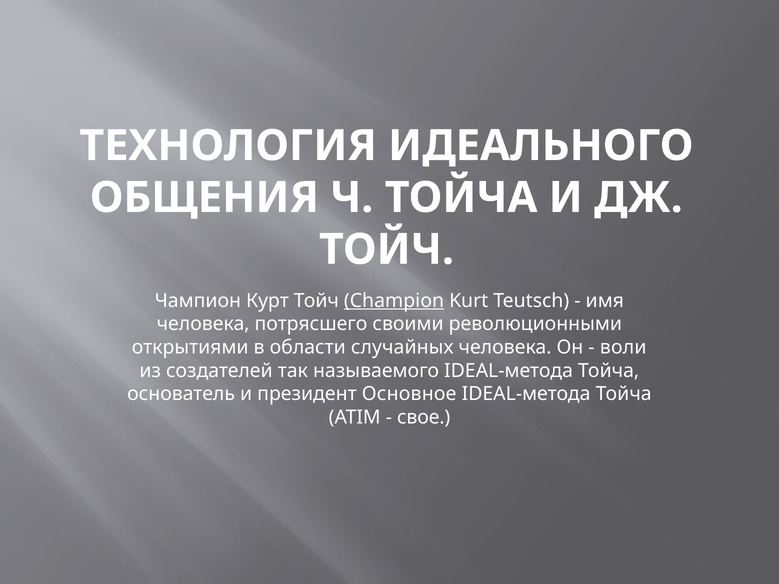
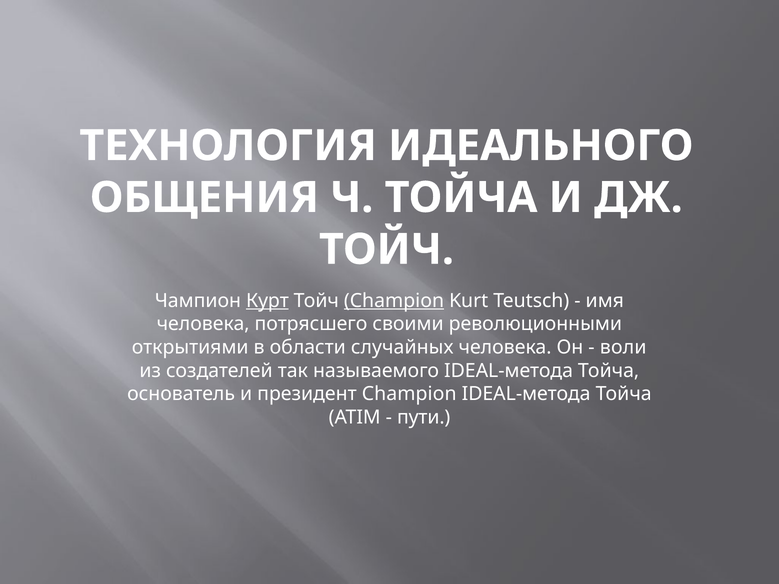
Курт underline: none -> present (267, 301)
президент Основное: Основное -> Champion (409, 394)
свое: свое -> пути (424, 418)
